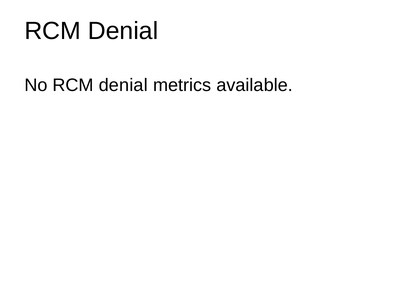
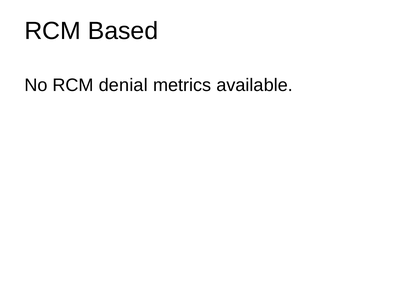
Denial: Denial -> Based (123, 31)
